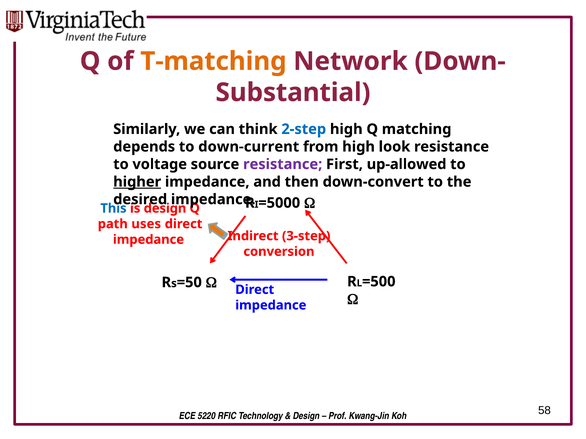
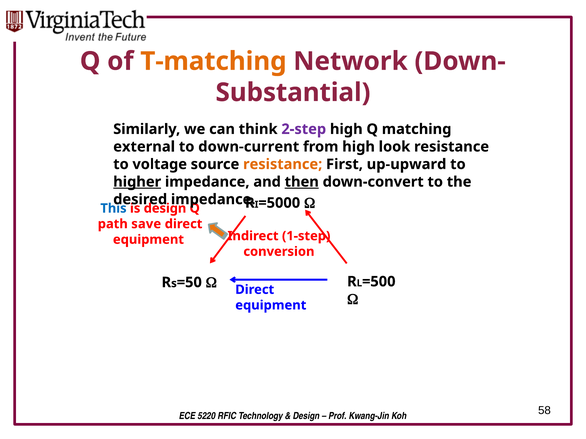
2-step colour: blue -> purple (304, 129)
depends: depends -> external (144, 147)
resistance colour: purple -> orange (283, 164)
up-allowed: up-allowed -> up-upward (407, 164)
then underline: none -> present (302, 182)
uses: uses -> save (146, 224)
3-step: 3-step -> 1-step (306, 236)
impedance: impedance -> equipment (148, 240)
impedance: impedance -> equipment (271, 306)
